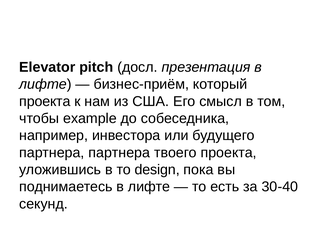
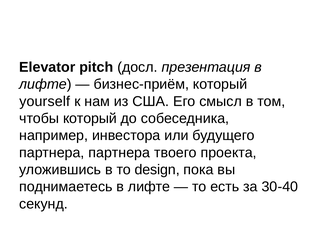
проекта: проекта -> yourself (45, 101)
чтобы example: example -> который (90, 118)
